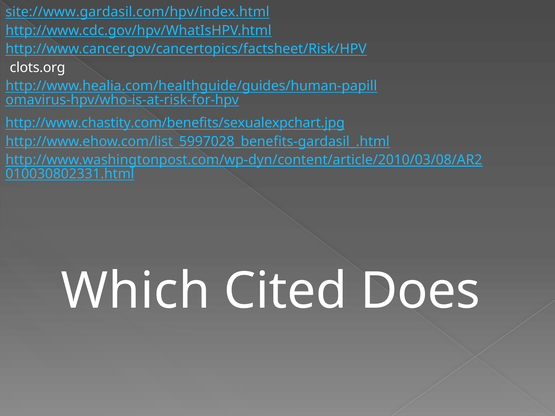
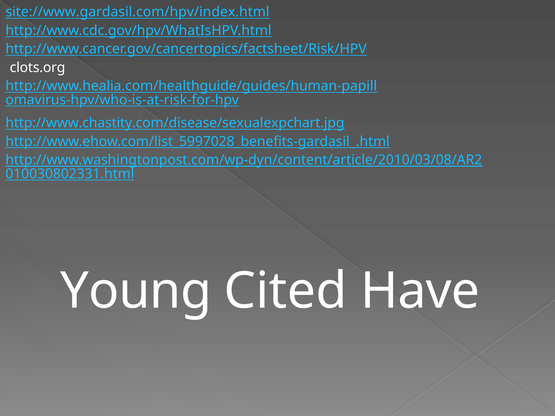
http://www.chastity.com/benefits/sexualexpchart.jpg: http://www.chastity.com/benefits/sexualexpchart.jpg -> http://www.chastity.com/disease/sexualexpchart.jpg (175, 123)
Which: Which -> Young (136, 291)
Does: Does -> Have (420, 291)
